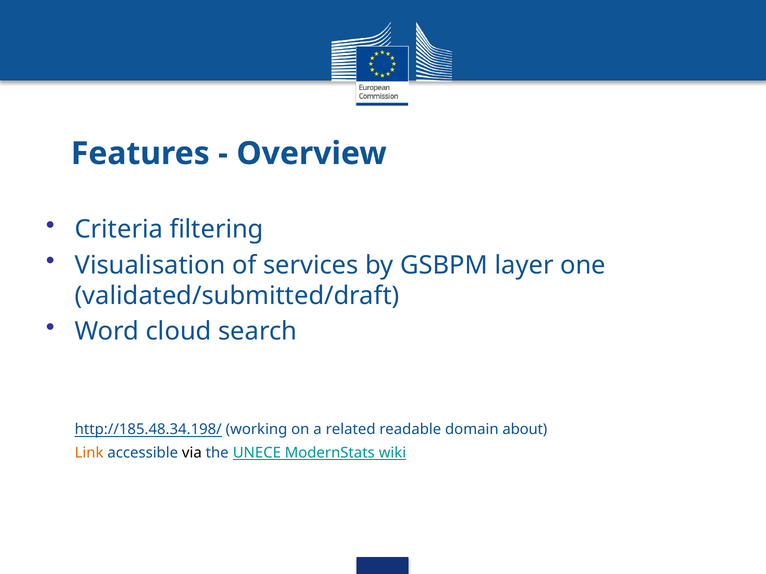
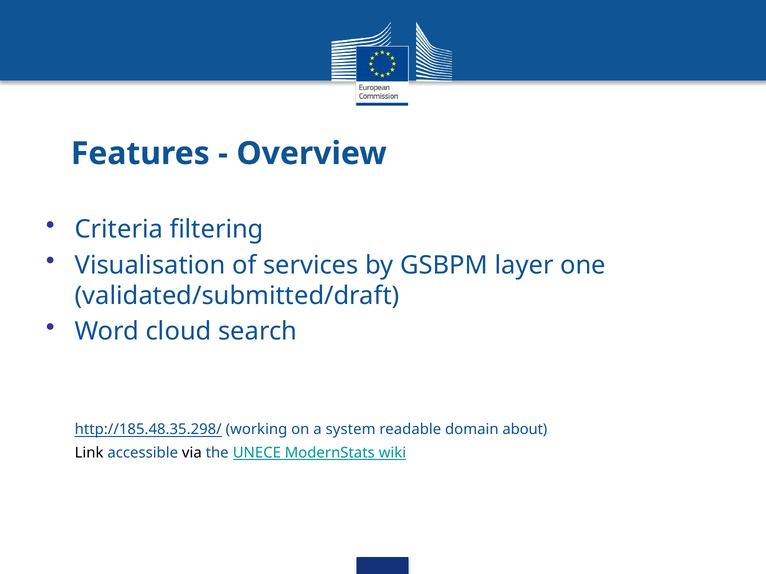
http://185.48.34.198/: http://185.48.34.198/ -> http://185.48.35.298/ (148, 430)
related: related -> system (351, 430)
Link colour: orange -> black (89, 453)
